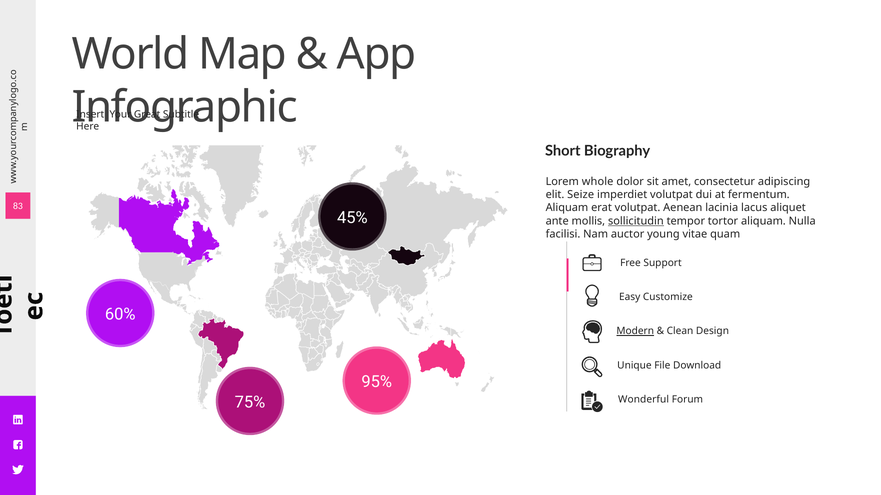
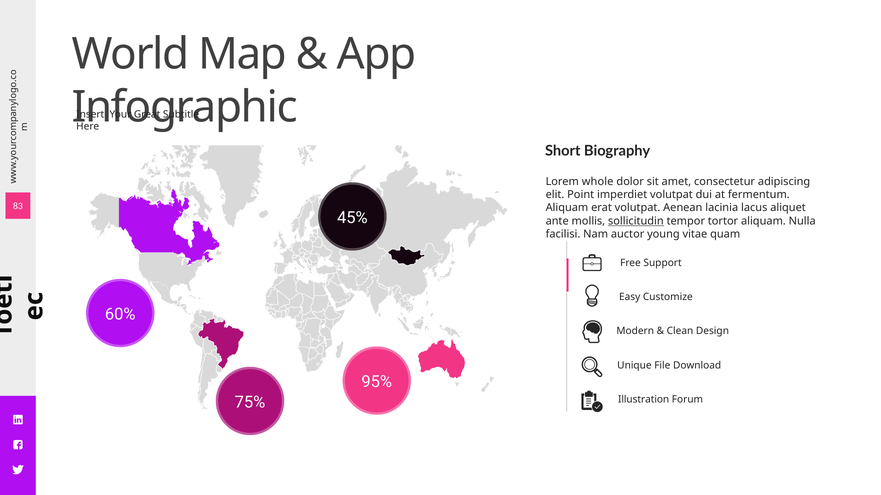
Seize: Seize -> Point (581, 195)
Modern underline: present -> none (635, 332)
Wonderful: Wonderful -> Illustration (644, 400)
